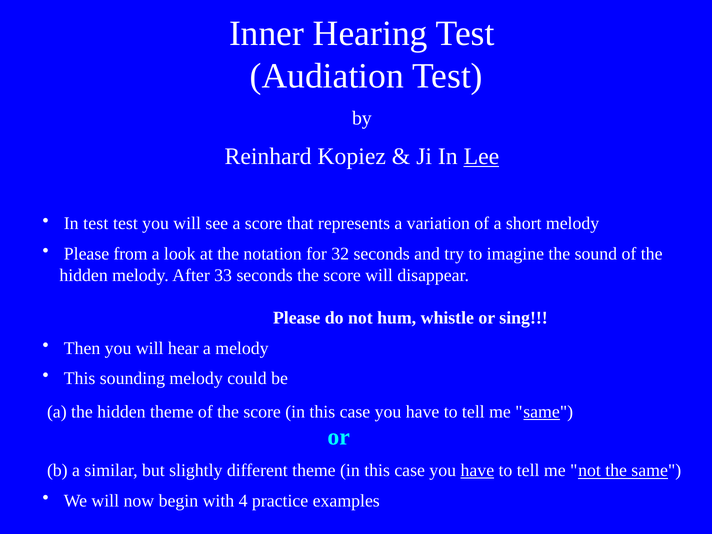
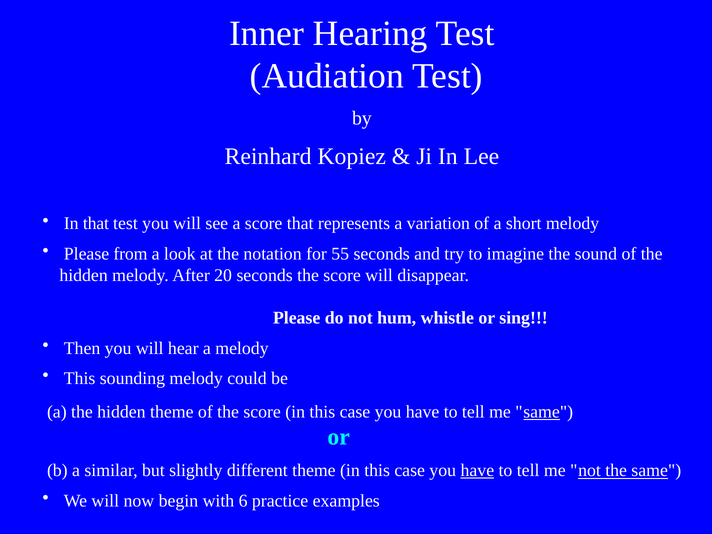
Lee underline: present -> none (481, 156)
In test: test -> that (96, 224)
32: 32 -> 55 (340, 254)
33: 33 -> 20 (223, 275)
4: 4 -> 6 (243, 501)
